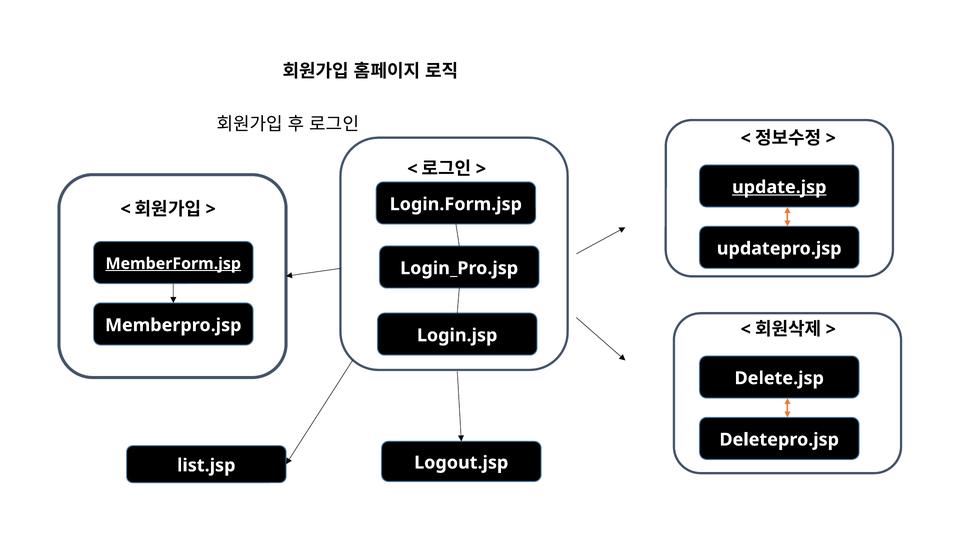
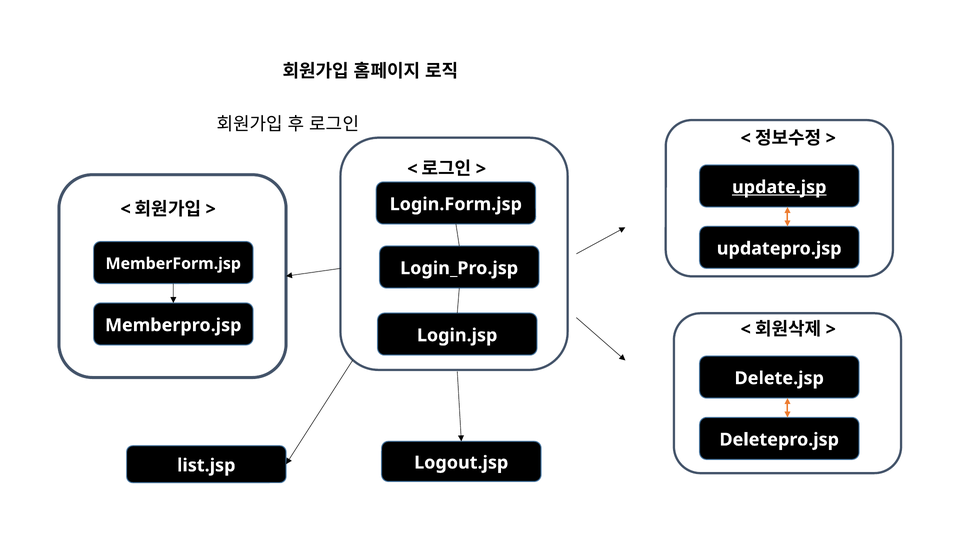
MemberForm.jsp underline: present -> none (173, 264)
